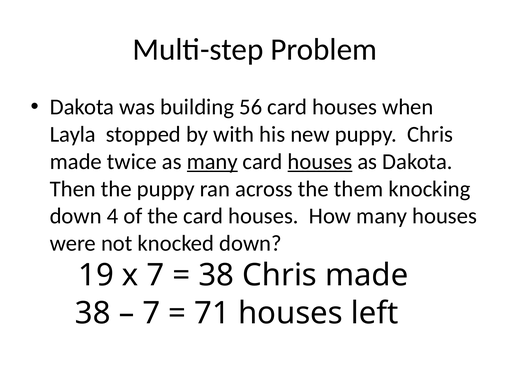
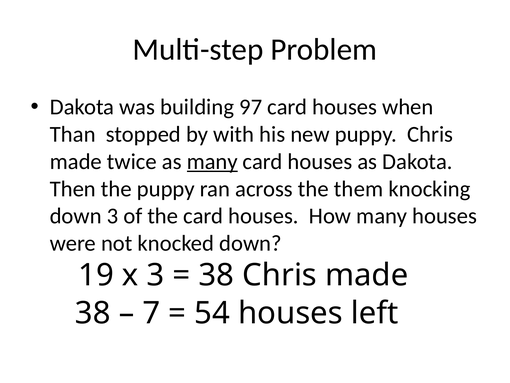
56: 56 -> 97 (251, 107)
Layla: Layla -> Than (73, 134)
houses underline: present -> none (320, 161)
down 4: 4 -> 3 (112, 216)
x 7: 7 -> 3 (155, 275)
71: 71 -> 54 (212, 313)
